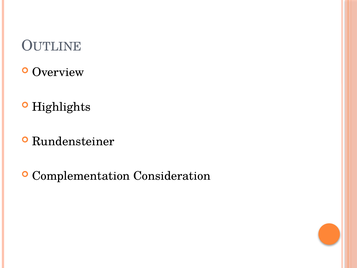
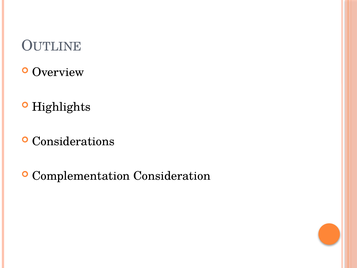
Rundensteiner: Rundensteiner -> Considerations (73, 141)
